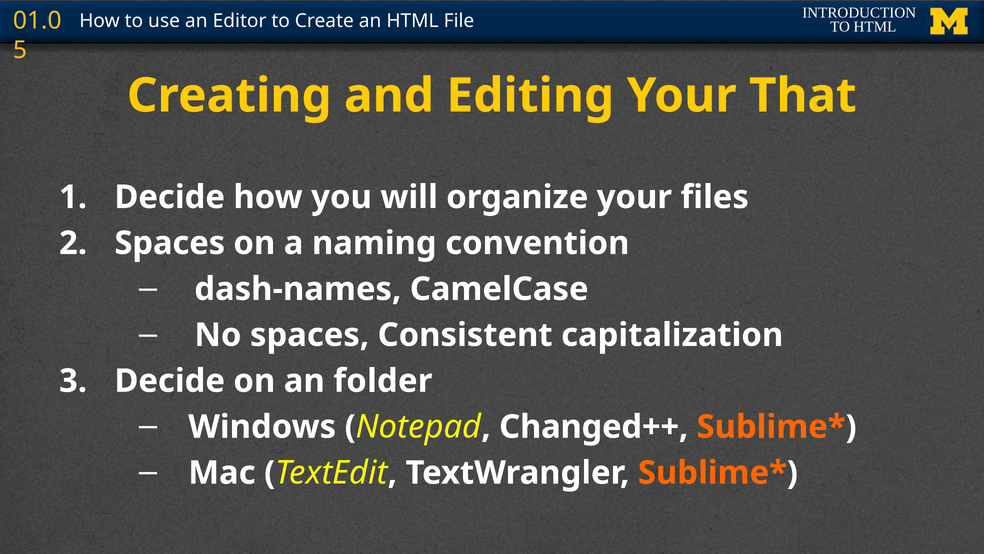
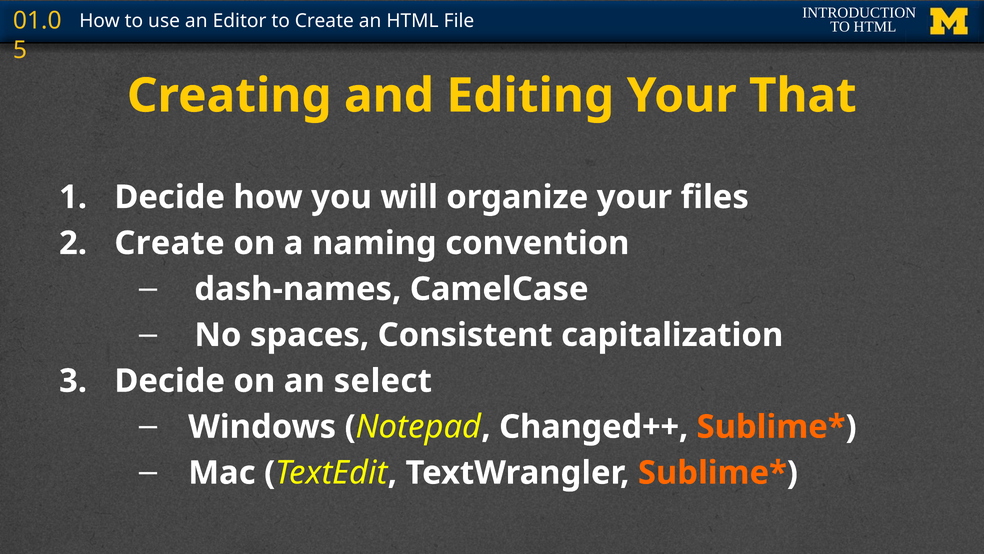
Spaces: Spaces -> Create (170, 243)
folder: folder -> select (383, 381)
